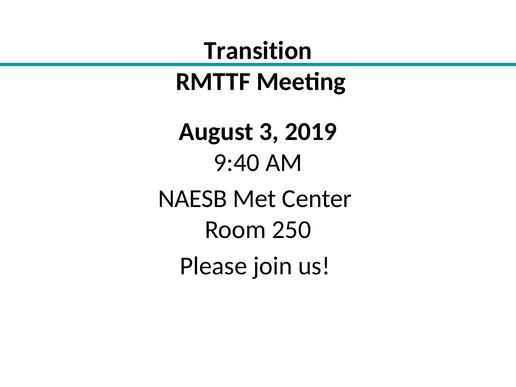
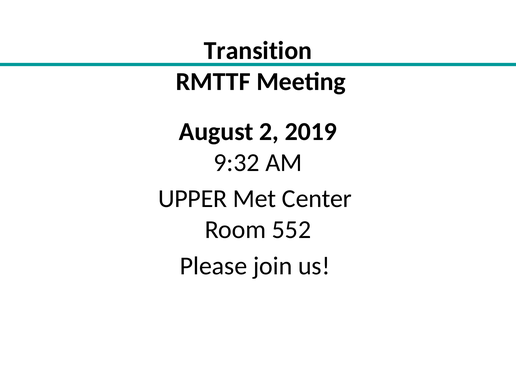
3: 3 -> 2 (269, 132)
9:40: 9:40 -> 9:32 (237, 163)
NAESB: NAESB -> UPPER (193, 199)
250: 250 -> 552 (291, 230)
